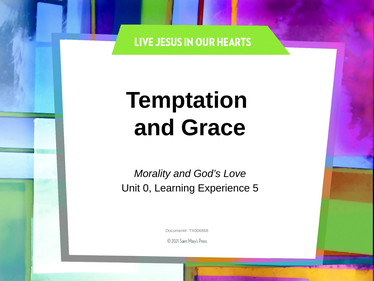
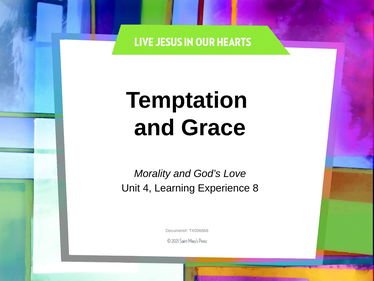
0: 0 -> 4 (147, 188)
5: 5 -> 8 (256, 188)
